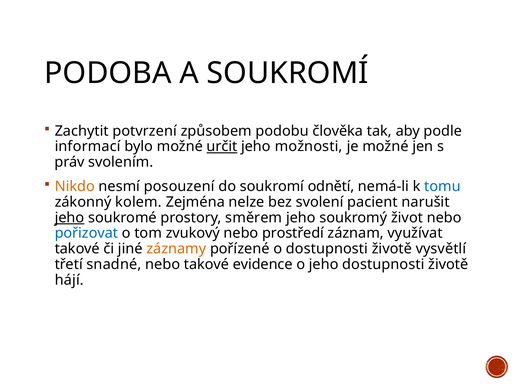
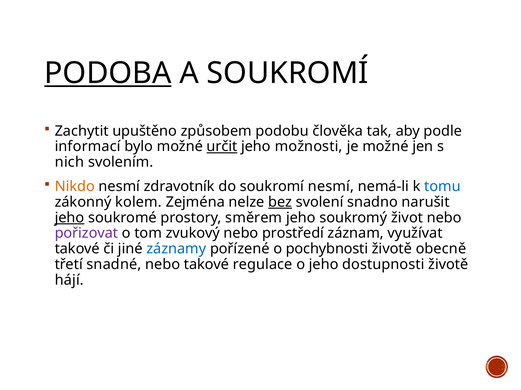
PODOBA underline: none -> present (108, 73)
potvrzení: potvrzení -> upuštěno (145, 131)
práv: práv -> nich (69, 162)
posouzení: posouzení -> zdravotník (179, 187)
soukromí odnětí: odnětí -> nesmí (331, 187)
bez underline: none -> present (280, 202)
pacient: pacient -> snadno (373, 202)
pořizovat colour: blue -> purple (86, 234)
záznamy colour: orange -> blue (176, 249)
o dostupnosti: dostupnosti -> pochybnosti (327, 249)
vysvětlí: vysvětlí -> obecně (441, 249)
evidence: evidence -> regulace (263, 265)
